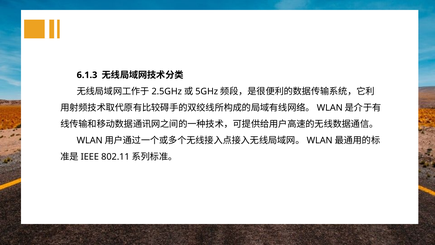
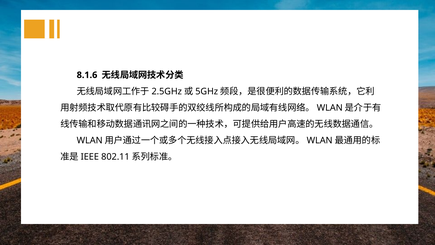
6.1.3: 6.1.3 -> 8.1.6 (87, 75)
